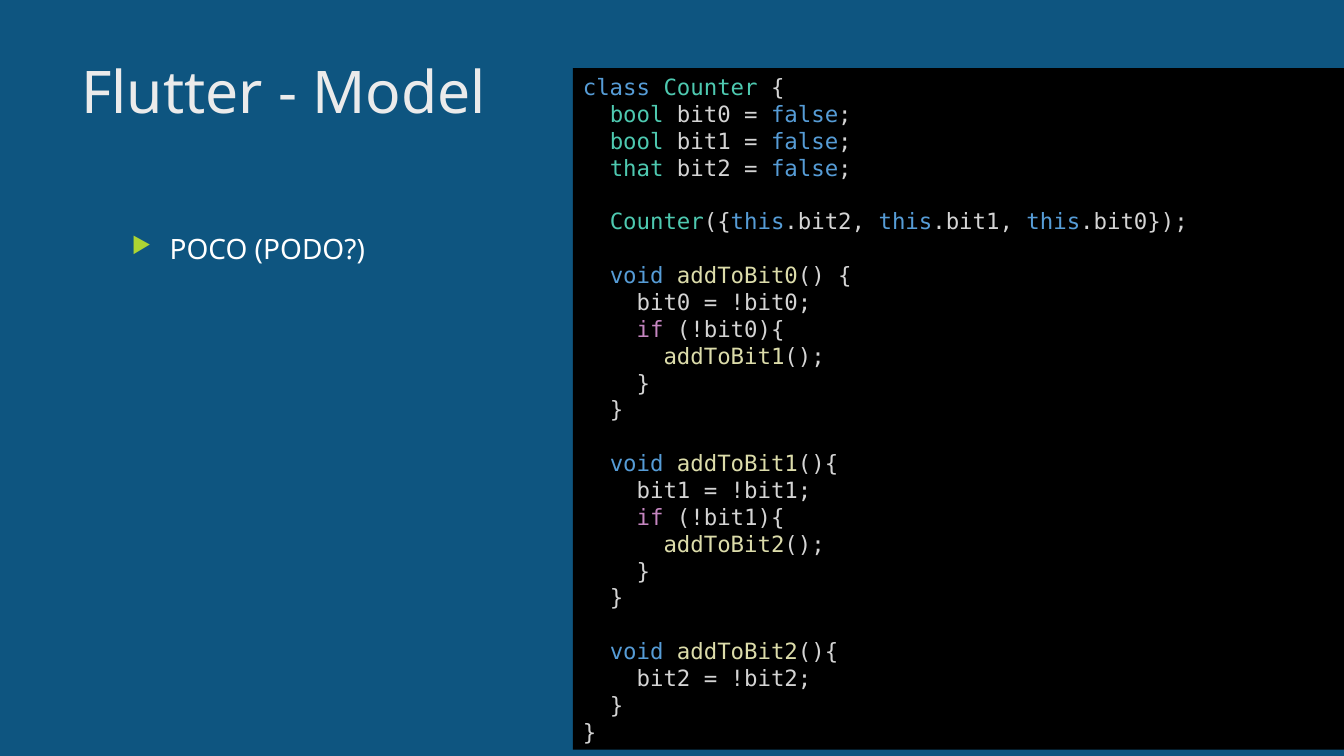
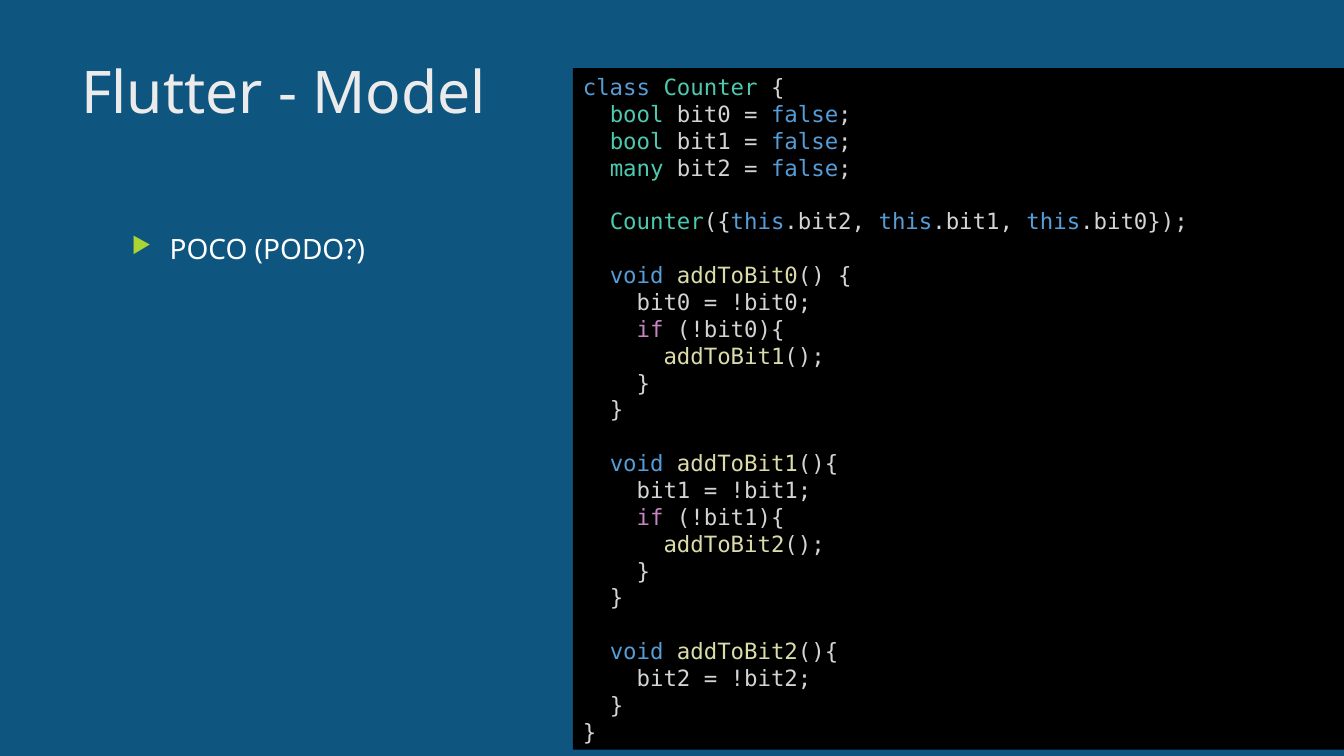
that: that -> many (637, 169)
